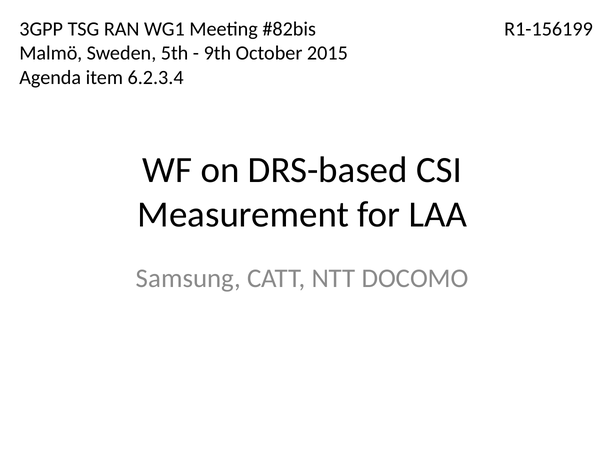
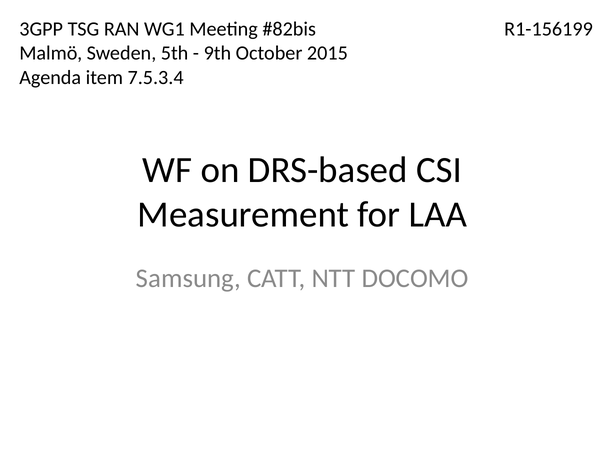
6.2.3.4: 6.2.3.4 -> 7.5.3.4 (156, 77)
